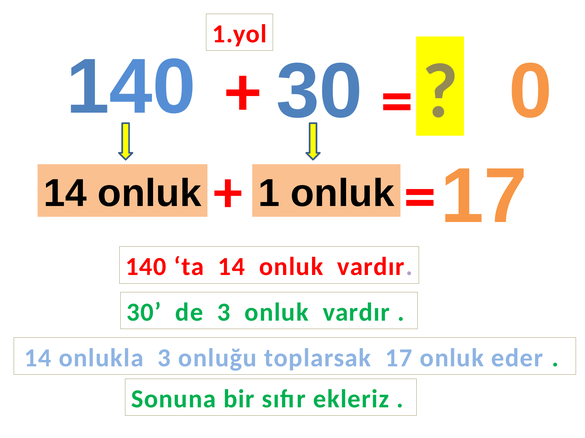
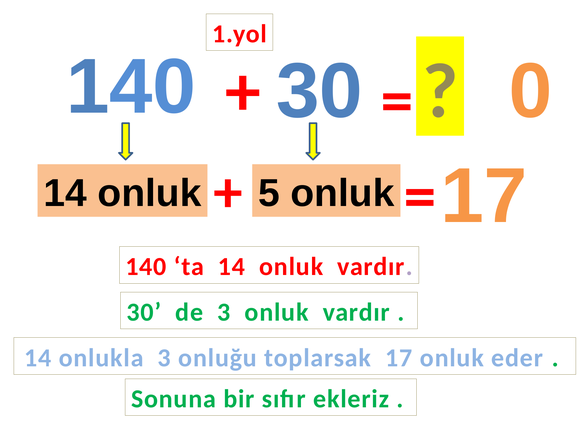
1: 1 -> 5 (269, 194)
